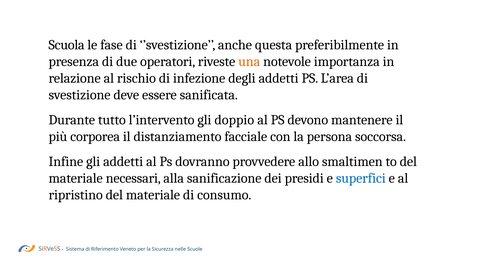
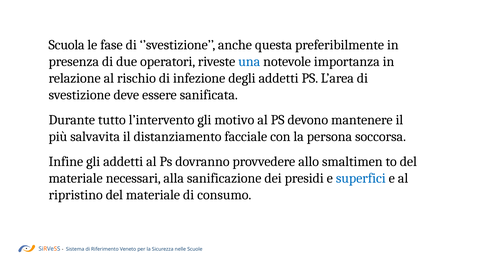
una colour: orange -> blue (249, 62)
doppio: doppio -> motivo (234, 120)
corporea: corporea -> salvavita (95, 137)
